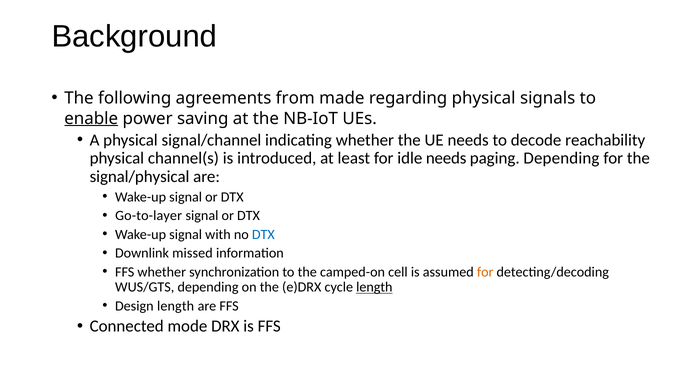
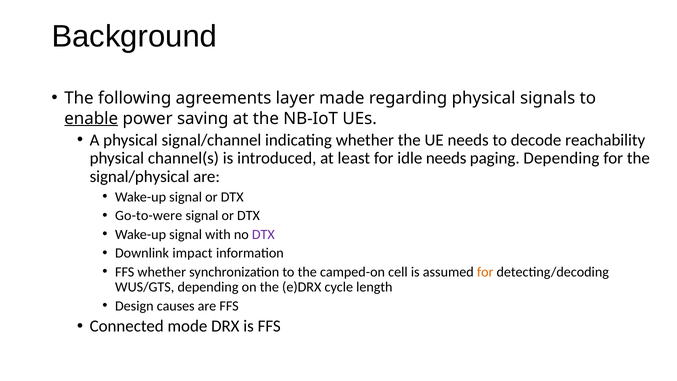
from: from -> layer (295, 98)
Go-to-layer: Go-to-layer -> Go-to-were (149, 215)
DTX colour: blue -> purple (263, 234)
missed: missed -> impact (192, 253)
length underline: present -> none (374, 287)
Design length: length -> causes (176, 306)
